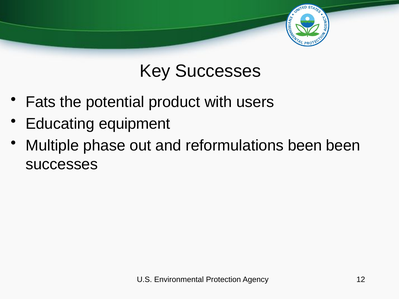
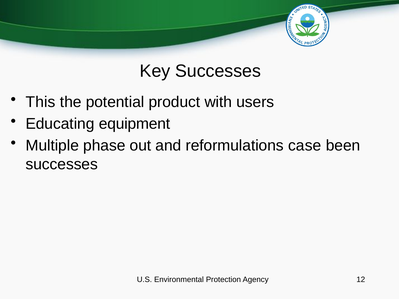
Fats: Fats -> This (41, 102)
reformulations been: been -> case (305, 146)
